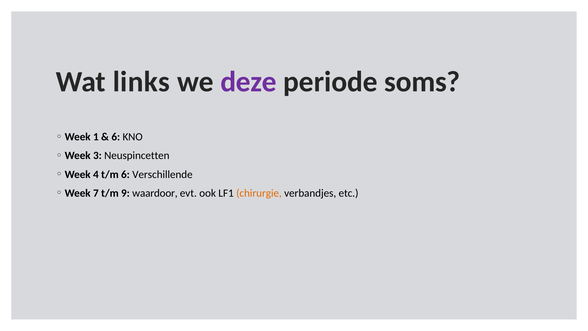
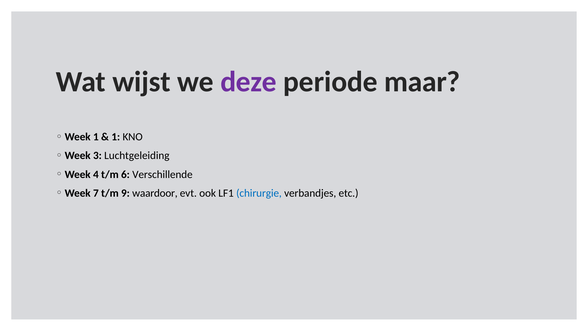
links: links -> wijst (142, 82)
soms: soms -> maar (422, 82)
6: 6 -> 1 (116, 137)
Neuspincetten: Neuspincetten -> Luchtgeleiding (137, 156)
chirurgie colour: orange -> blue (259, 193)
